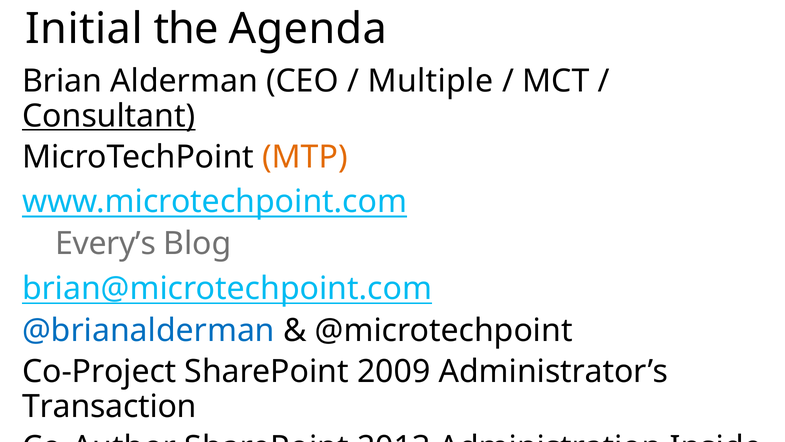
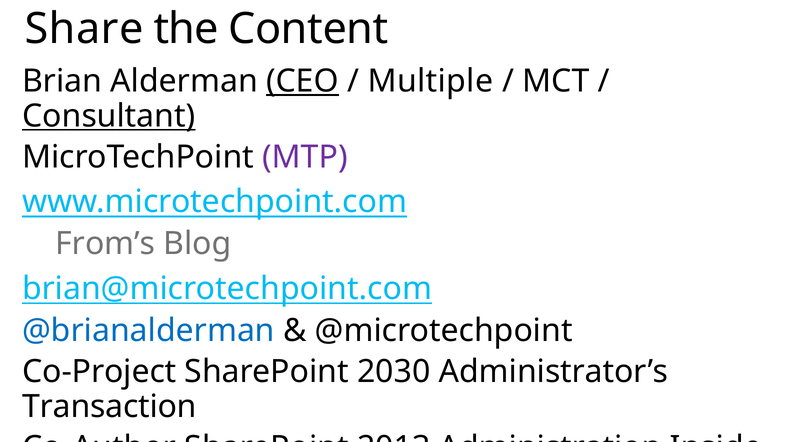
Initial: Initial -> Share (84, 29)
Agenda: Agenda -> Content (308, 29)
CEO underline: none -> present (303, 81)
MTP colour: orange -> purple (305, 157)
Every’s: Every’s -> From’s (105, 244)
2009: 2009 -> 2030 (394, 371)
